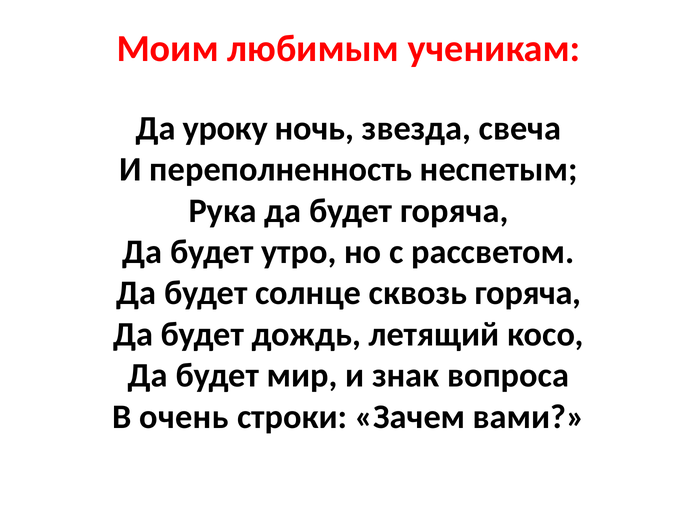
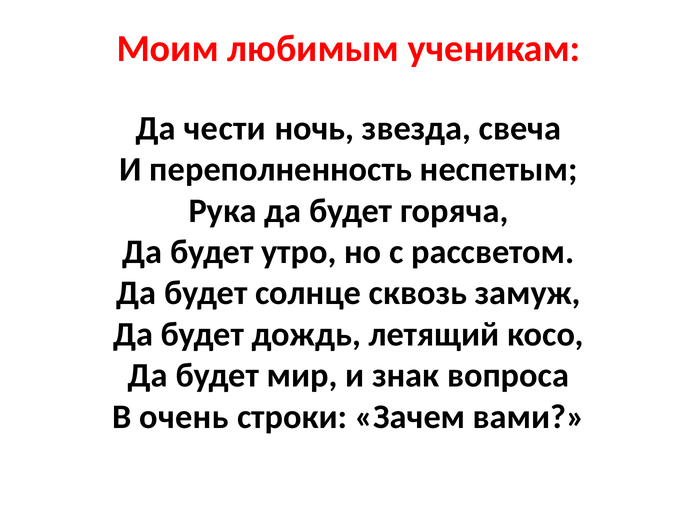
уроку: уроку -> чести (225, 128)
сквозь горяча: горяча -> замуж (528, 293)
